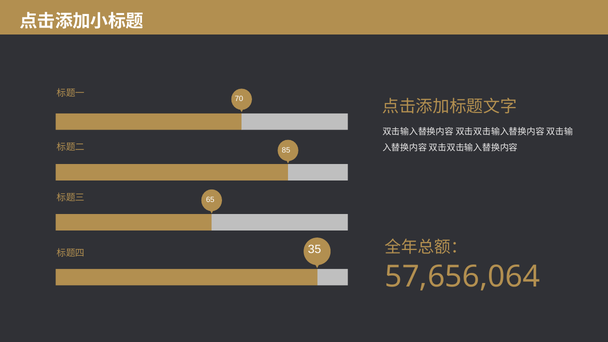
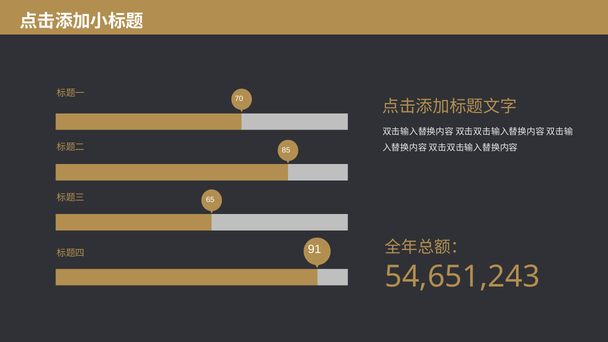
35: 35 -> 91 (315, 249)
57,656,064: 57,656,064 -> 54,651,243 (462, 277)
